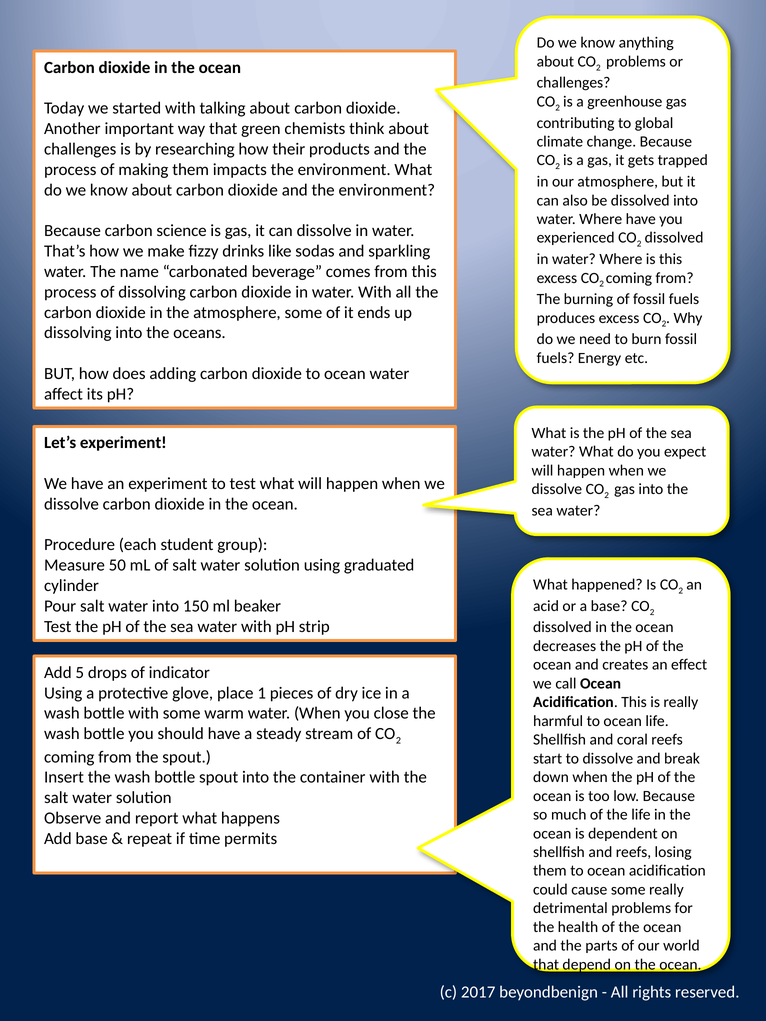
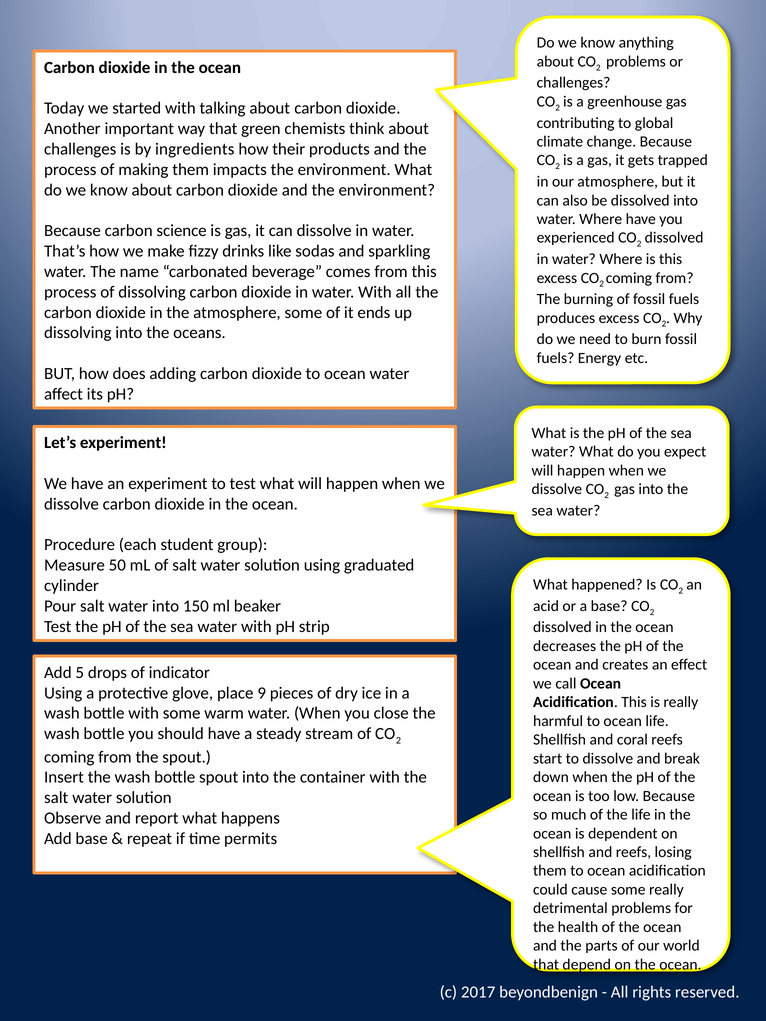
researching: researching -> ingredients (195, 149)
1: 1 -> 9 (262, 693)
